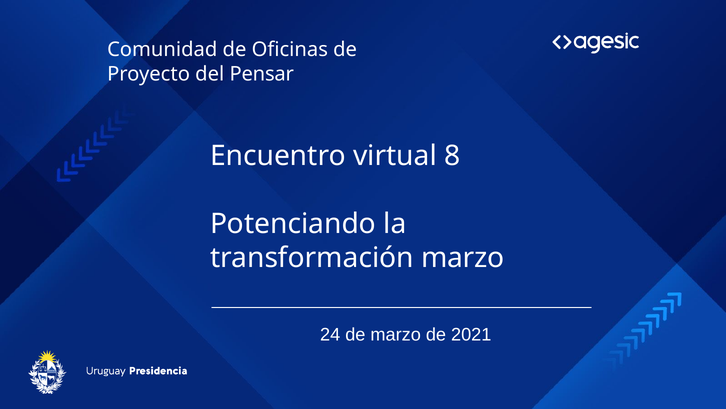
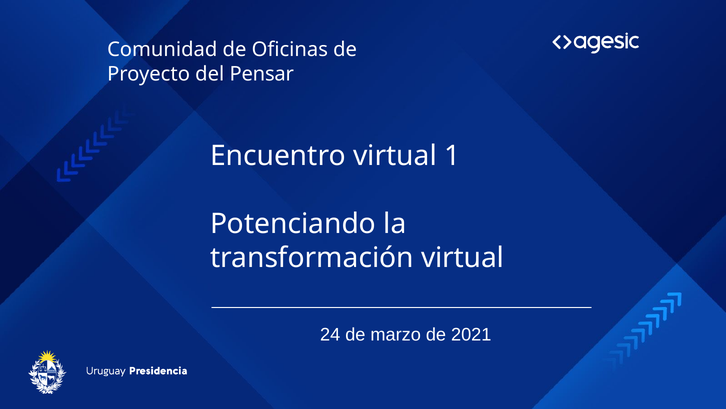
8: 8 -> 1 (452, 156)
transformación marzo: marzo -> virtual (463, 258)
